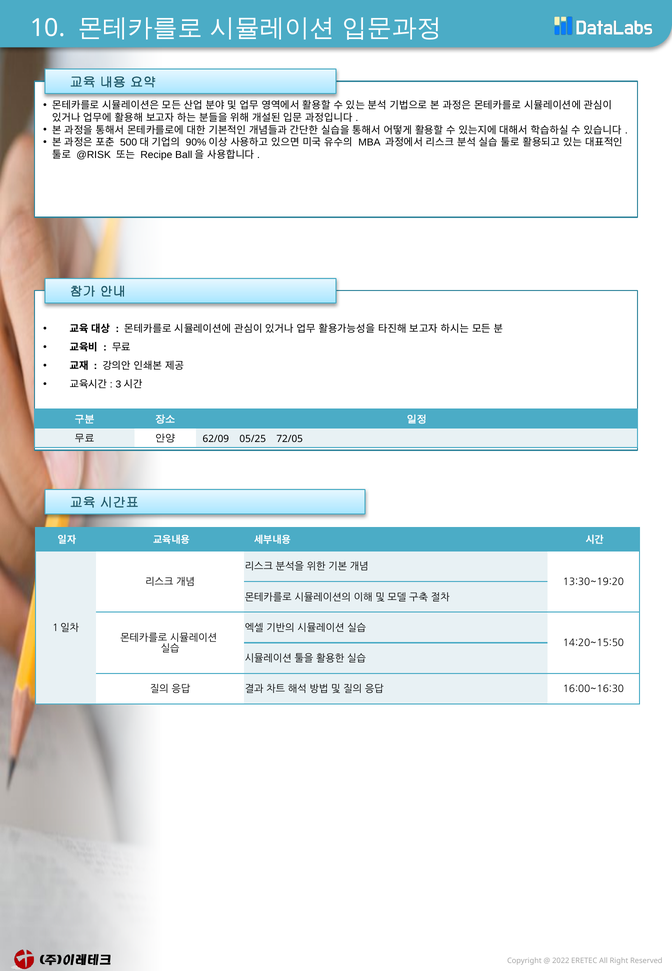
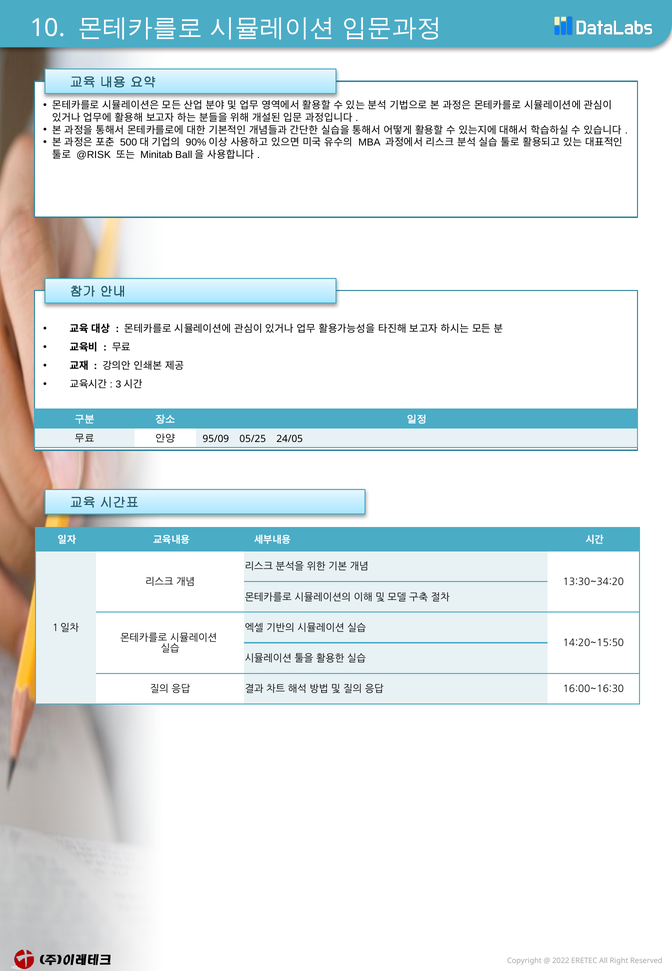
Recipe: Recipe -> Minitab (156, 155)
62/09: 62/09 -> 95/09 (216, 439)
72/05: 72/05 -> 24/05 (290, 439)
13:30~19:20: 13:30~19:20 -> 13:30~34:20 (593, 582)
